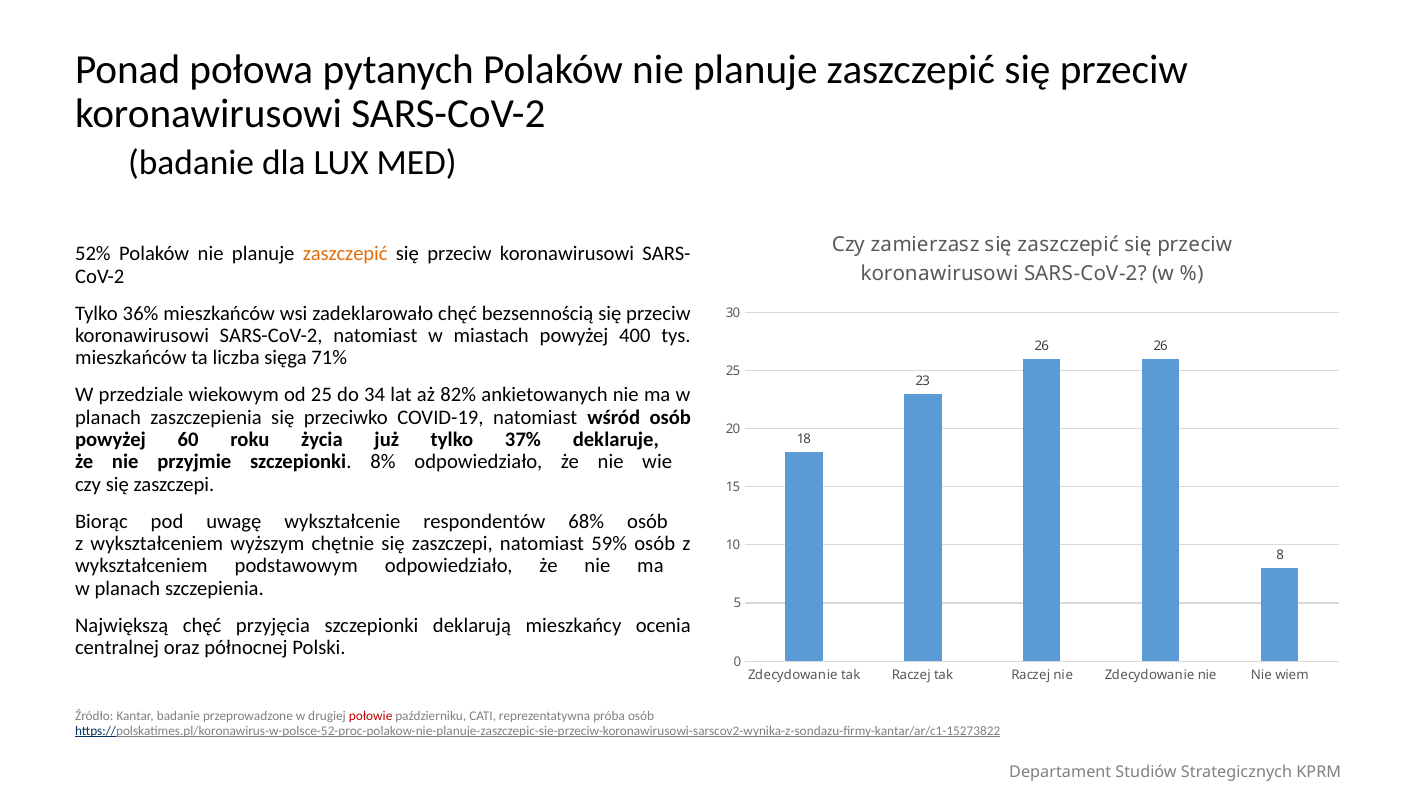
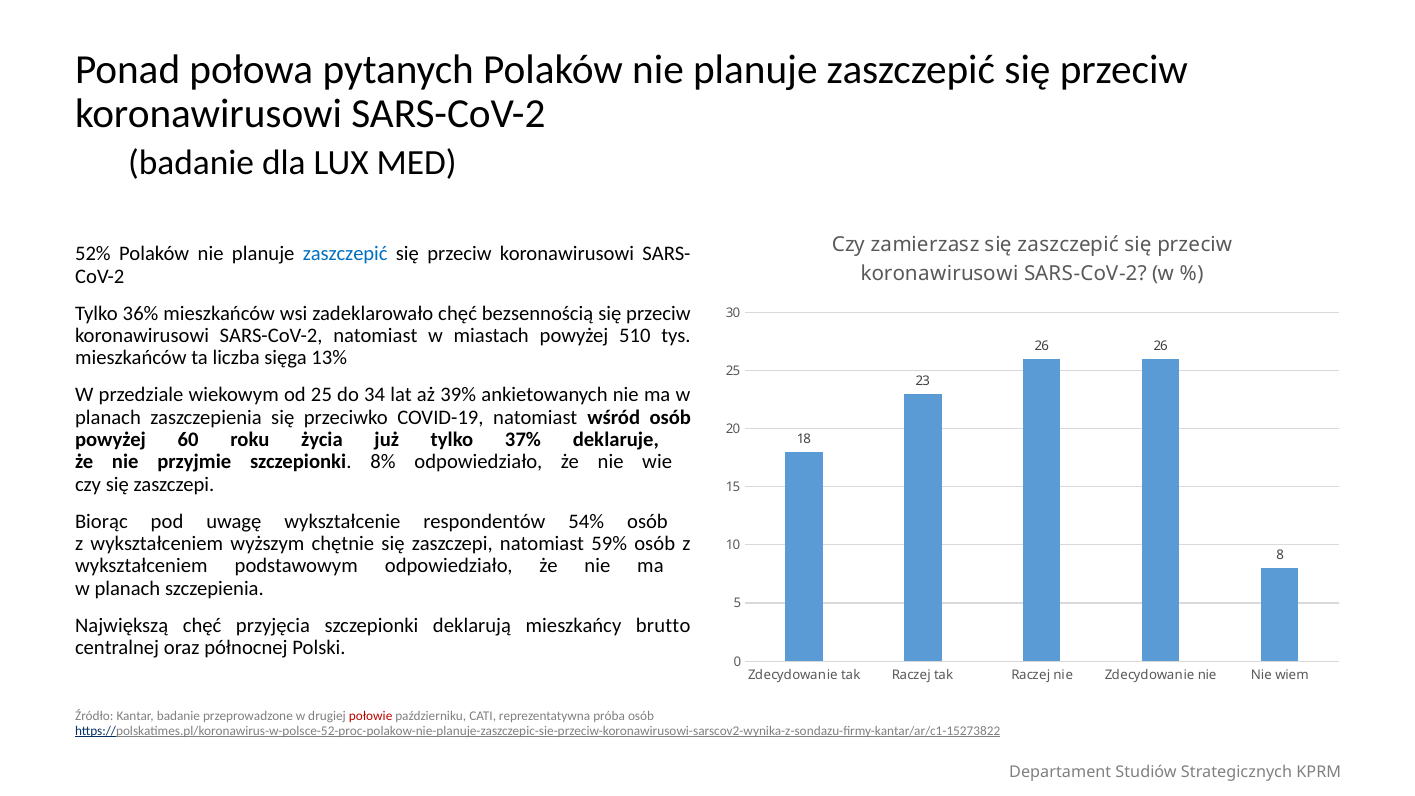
zaszczepić colour: orange -> blue (345, 254)
400: 400 -> 510 (635, 336)
71%: 71% -> 13% (329, 358)
82%: 82% -> 39% (458, 395)
68%: 68% -> 54% (586, 521)
ocenia: ocenia -> brutto (663, 625)
